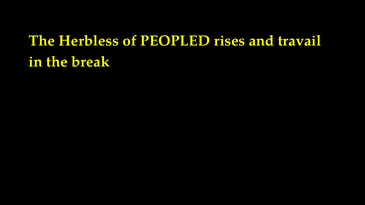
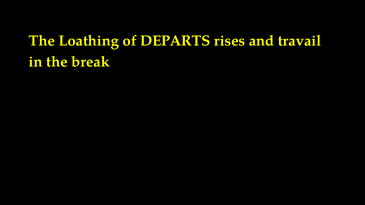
Herbless: Herbless -> Loathing (89, 41)
PEOPLED: PEOPLED -> DEPARTS (175, 41)
